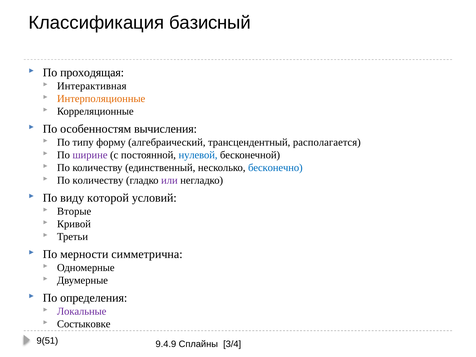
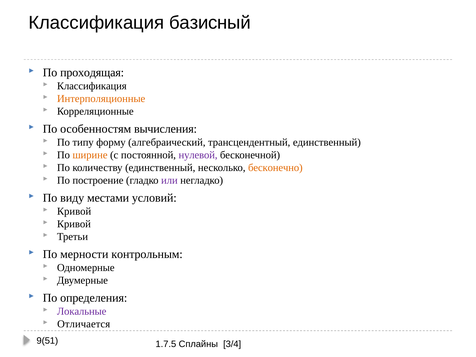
Интерактивная: Интерактивная -> Классификация (92, 86)
трансцендентный располагается: располагается -> единственный (327, 142)
ширине colour: purple -> orange (90, 155)
нулевой colour: blue -> purple (198, 155)
бесконечно colour: blue -> orange (275, 168)
количеству: количеству -> построение (98, 180)
которой: которой -> местами (108, 198)
Вторые: Вторые -> Кривой (74, 211)
симметрична: симметрична -> контрольным (147, 254)
Состыковке: Состыковке -> Отличается (84, 324)
9.4.9: 9.4.9 -> 1.7.5 (166, 344)
